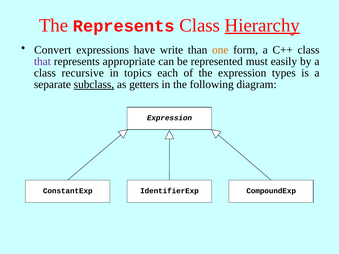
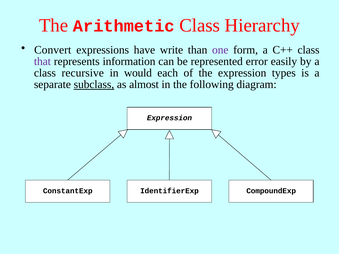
The Represents: Represents -> Arithmetic (124, 26)
Hierarchy underline: present -> none (262, 25)
one colour: orange -> purple (220, 50)
appropriate: appropriate -> information (129, 62)
must: must -> error (257, 62)
topics: topics -> would (138, 73)
getters: getters -> almost (144, 85)
